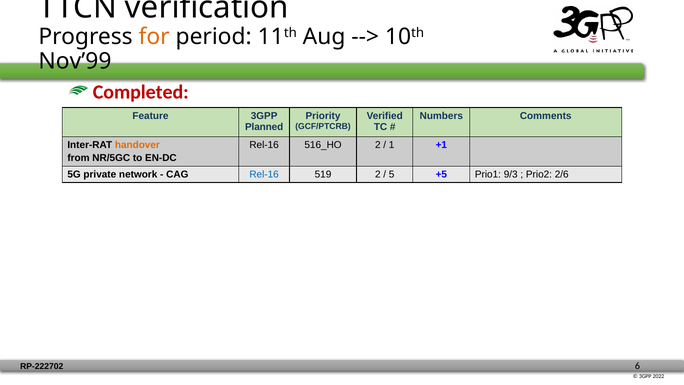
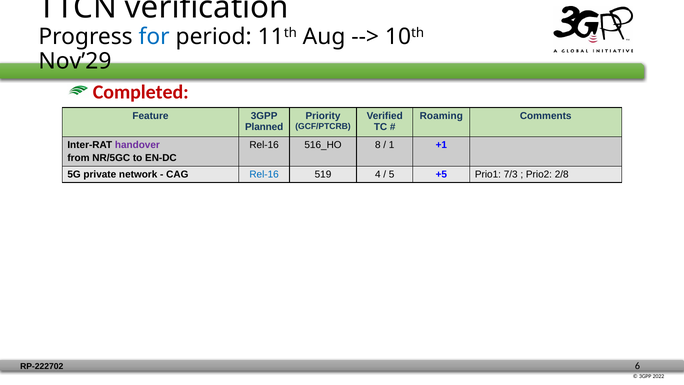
for colour: orange -> blue (154, 37)
Nov’99: Nov’99 -> Nov’29 (75, 61)
Numbers: Numbers -> Roaming (441, 116)
handover colour: orange -> purple (137, 145)
2: 2 -> 8 (378, 145)
519 2: 2 -> 4 (378, 174)
9/3: 9/3 -> 7/3 (511, 174)
2/6: 2/6 -> 2/8 (562, 174)
